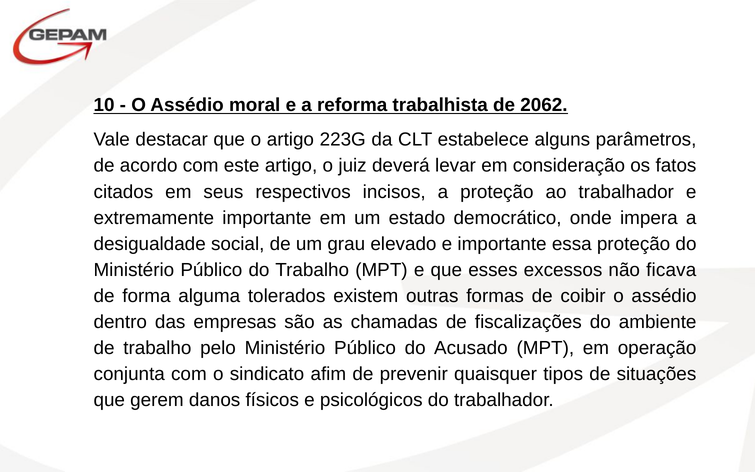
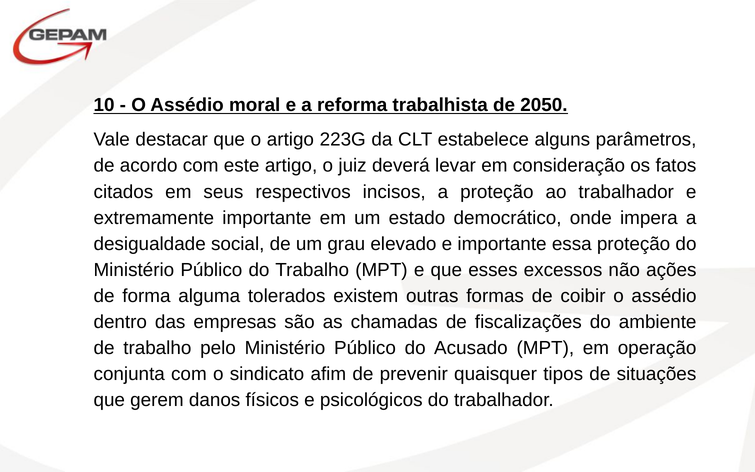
2062: 2062 -> 2050 (544, 105)
ficava: ficava -> ações (671, 270)
